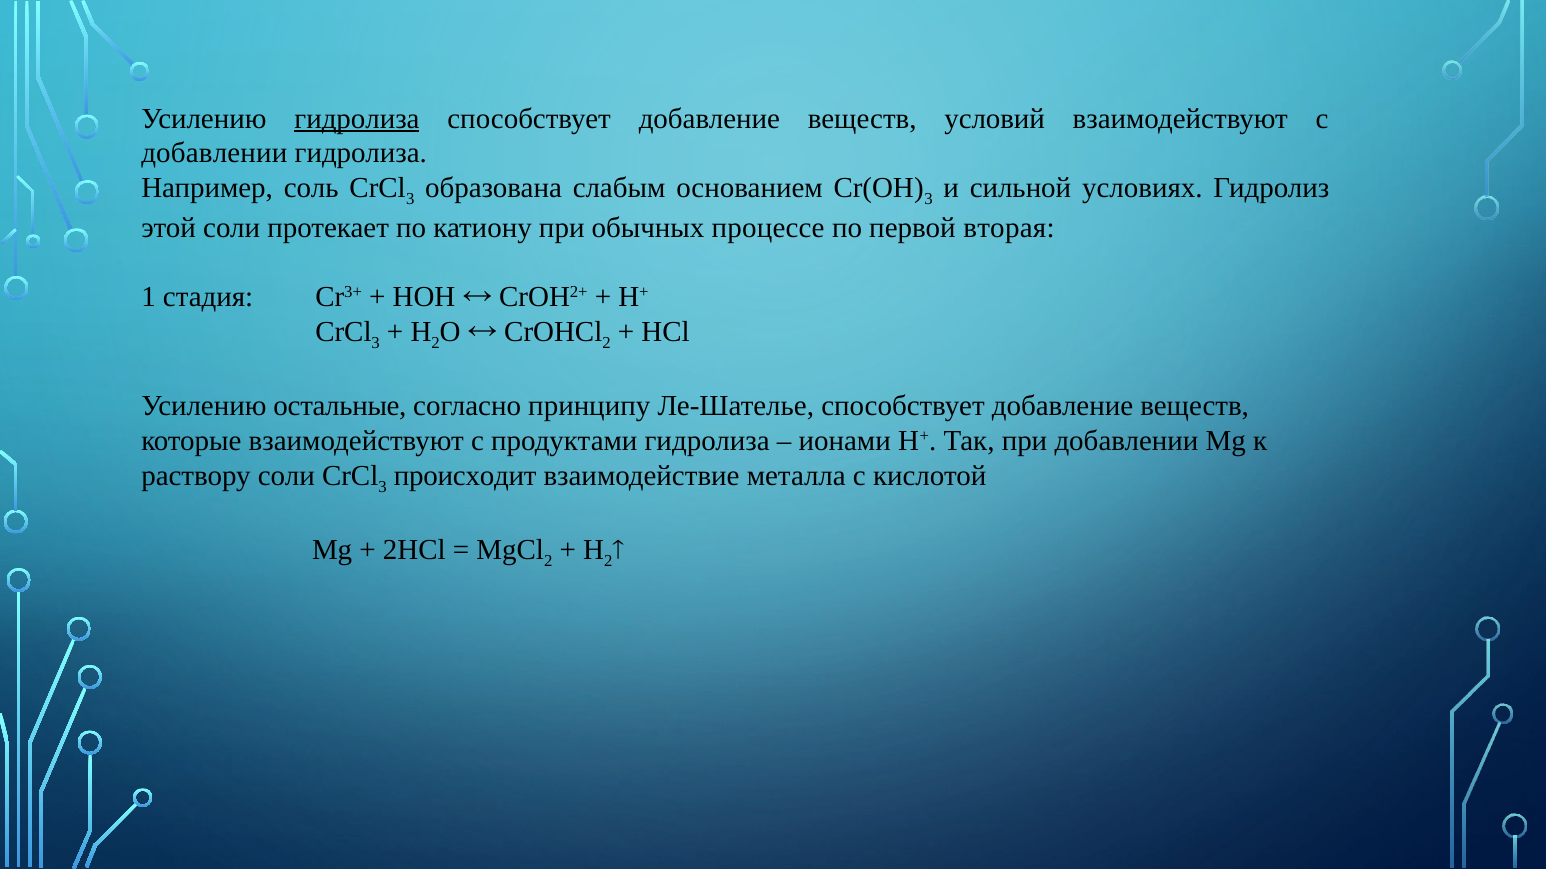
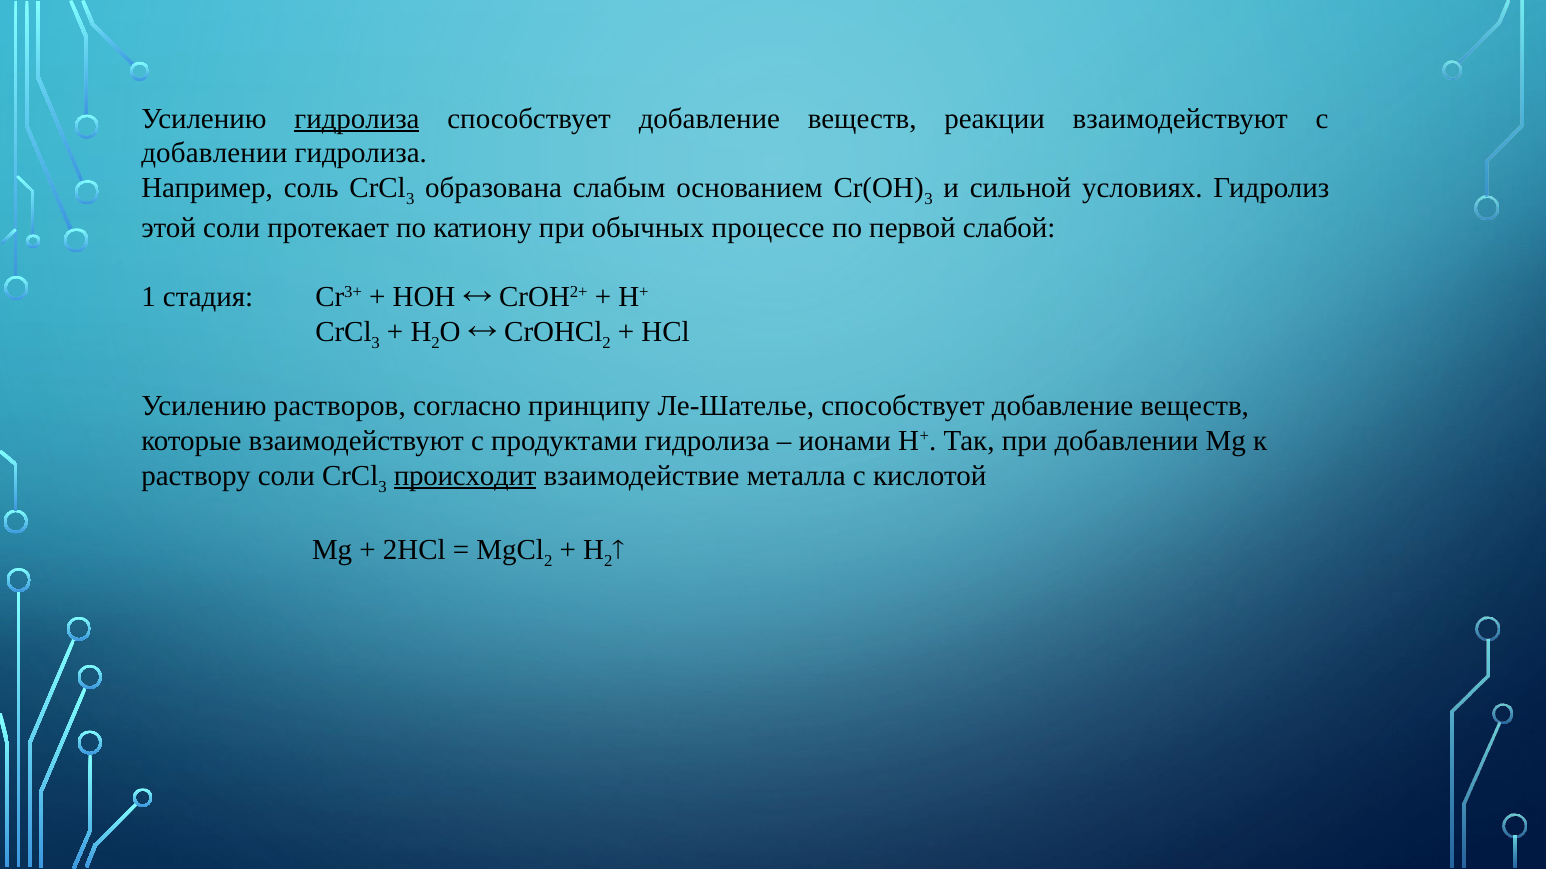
условий: условий -> реакции (995, 119)
вторая: вторая -> слабой (1009, 228)
остальные: остальные -> растворов (340, 406)
происходит underline: none -> present (465, 476)
